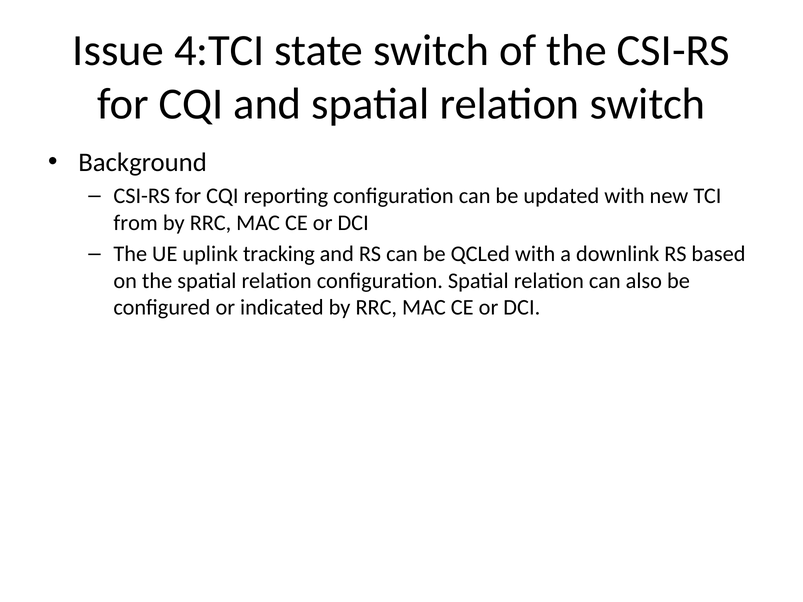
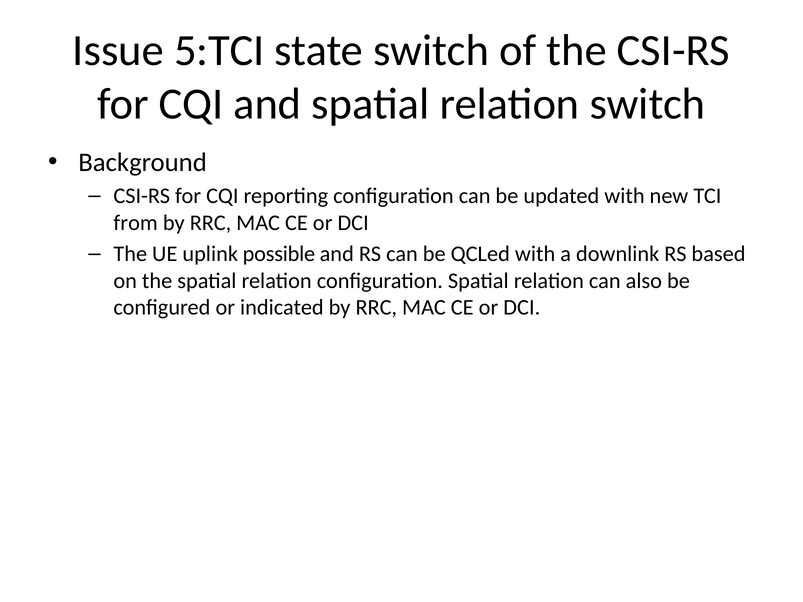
4:TCI: 4:TCI -> 5:TCI (219, 51)
tracking: tracking -> possible (279, 254)
